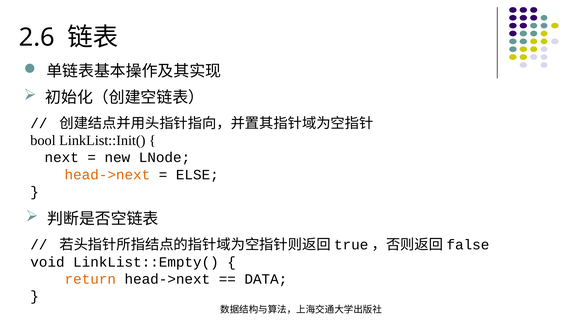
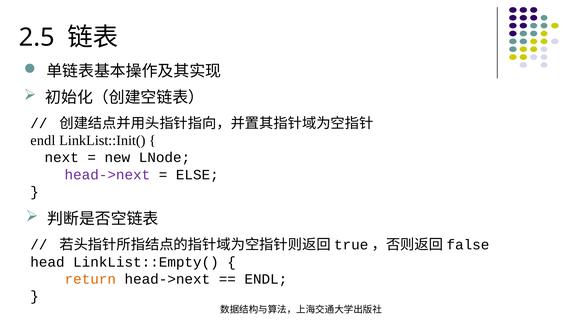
2.6: 2.6 -> 2.5 (37, 38)
bool: bool -> endl (43, 141)
head->next colour: orange -> purple (107, 175)
void: void -> head (47, 262)
DATA: DATA -> ENDL (266, 279)
